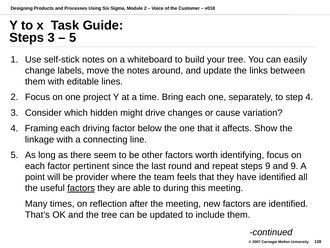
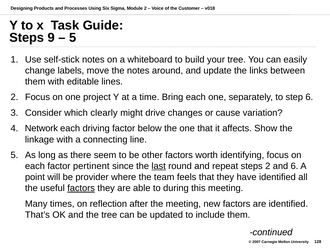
Steps 3: 3 -> 9 (51, 38)
step 4: 4 -> 6 (309, 97)
hidden: hidden -> clearly (104, 113)
Framing: Framing -> Network (41, 128)
last underline: none -> present (159, 166)
steps 9: 9 -> 2 (268, 166)
and 9: 9 -> 6 (295, 166)
